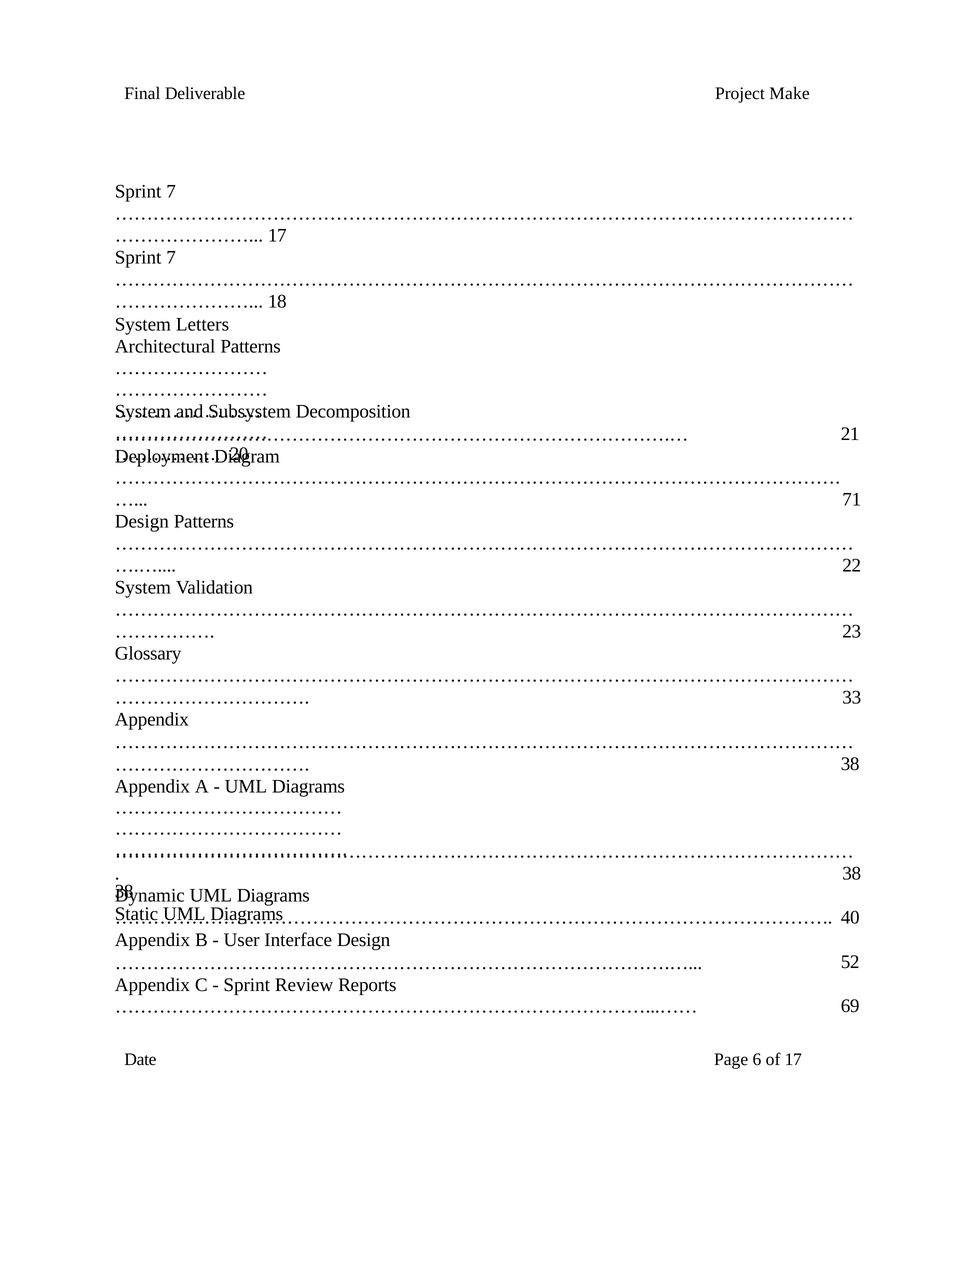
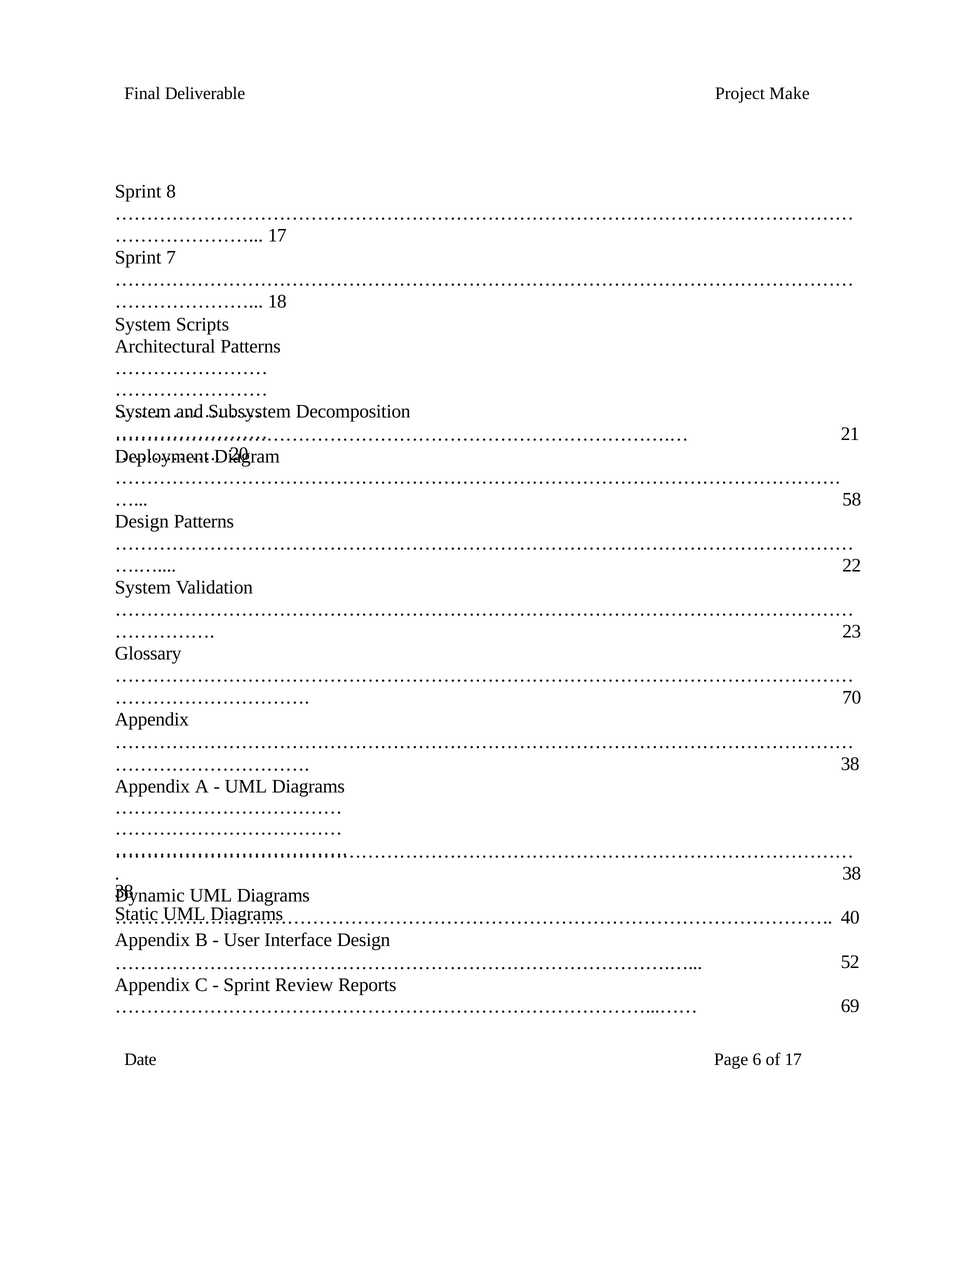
7: 7 -> 8 (171, 191)
Letters: Letters -> Scripts (202, 325)
71: 71 -> 58 (852, 500)
33: 33 -> 70 (852, 698)
